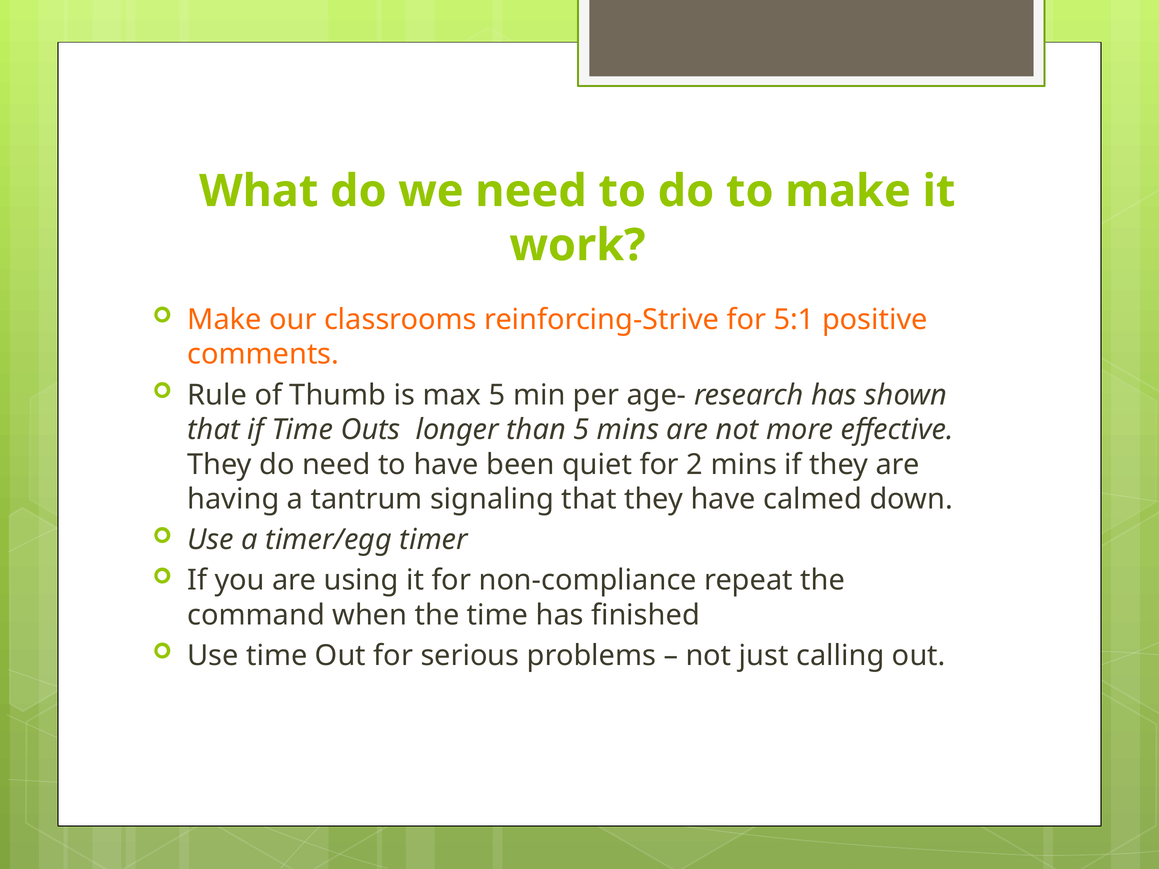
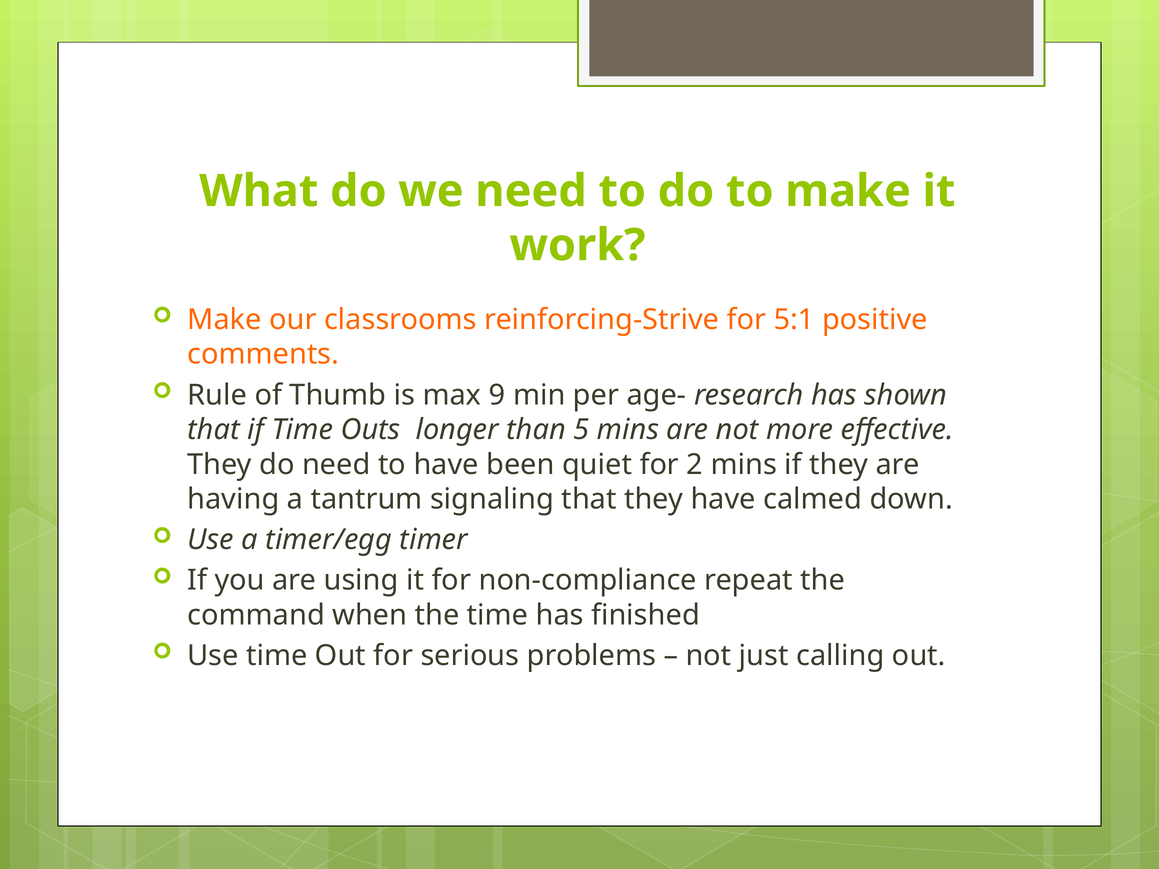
max 5: 5 -> 9 (497, 395)
